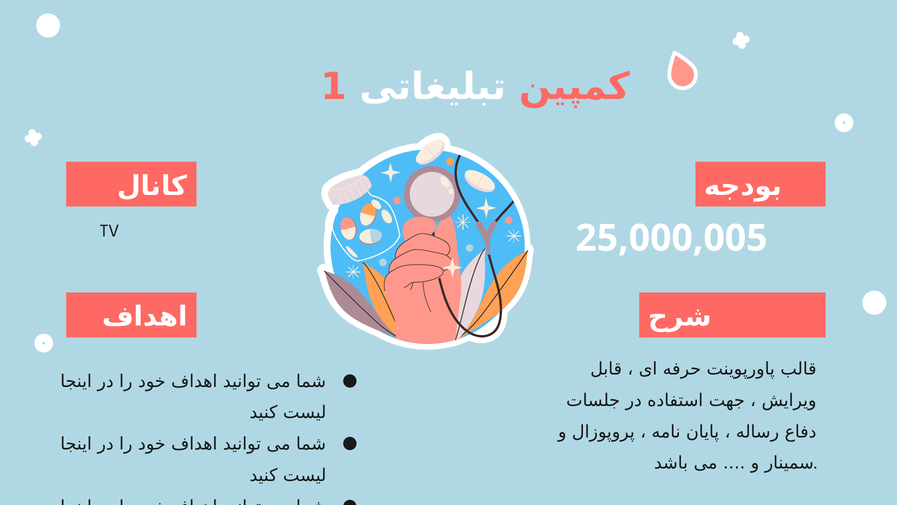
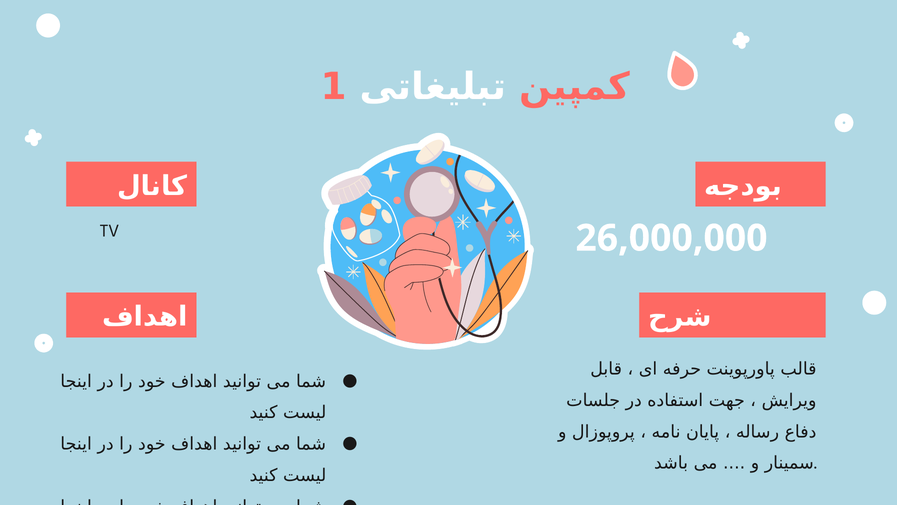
25,000,005: 25,000,005 -> 26,000,000 (671, 238)
